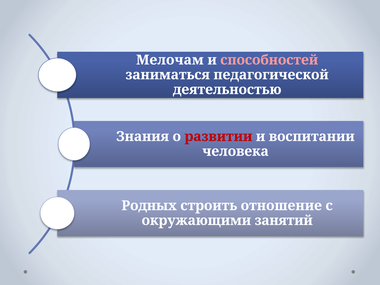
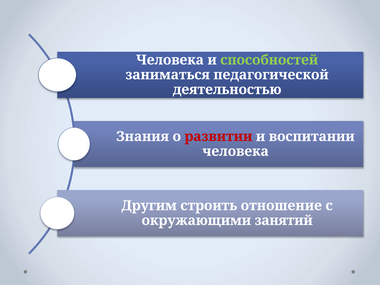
Мелочам: Мелочам -> Человека (170, 60)
способностей colour: pink -> light green (269, 60)
Родных: Родных -> Другим (149, 206)
